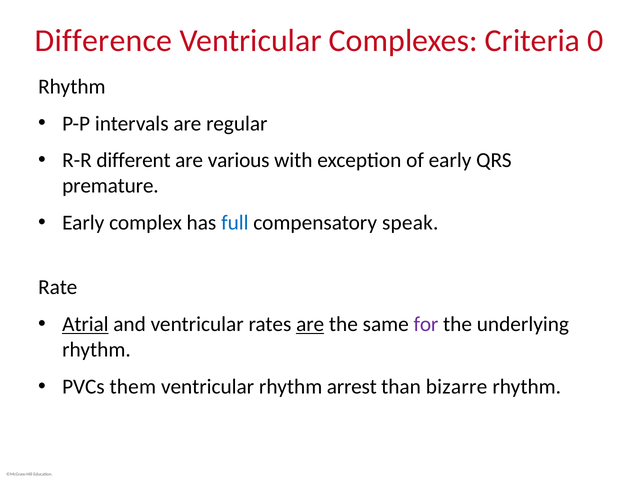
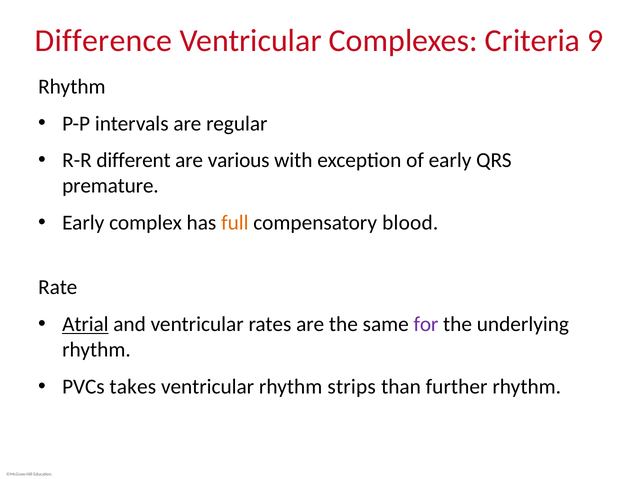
0: 0 -> 9 (596, 41)
full colour: blue -> orange (235, 223)
speak: speak -> blood (410, 223)
are underline: present -> none (310, 324)
them: them -> takes (133, 387)
arrest: arrest -> strips (352, 387)
bizarre: bizarre -> further (457, 387)
